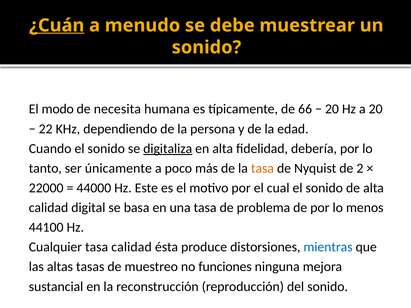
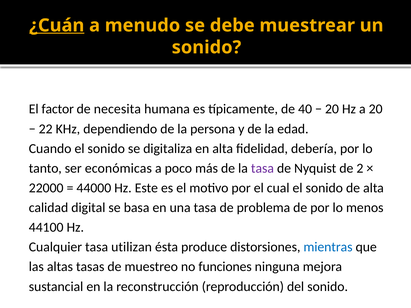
modo: modo -> factor (58, 109)
66: 66 -> 40 (305, 109)
digitaliza underline: present -> none (168, 149)
únicamente: únicamente -> económicas (118, 168)
tasa colour: orange -> purple (262, 168)
tasa calidad: calidad -> utilizan (132, 247)
